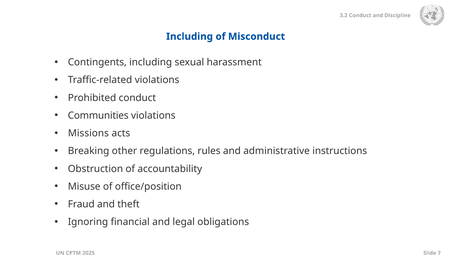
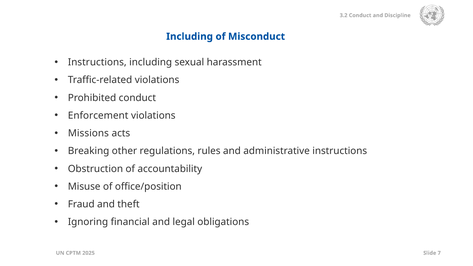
Contingents: Contingents -> Instructions (97, 62)
Communities: Communities -> Enforcement (98, 116)
